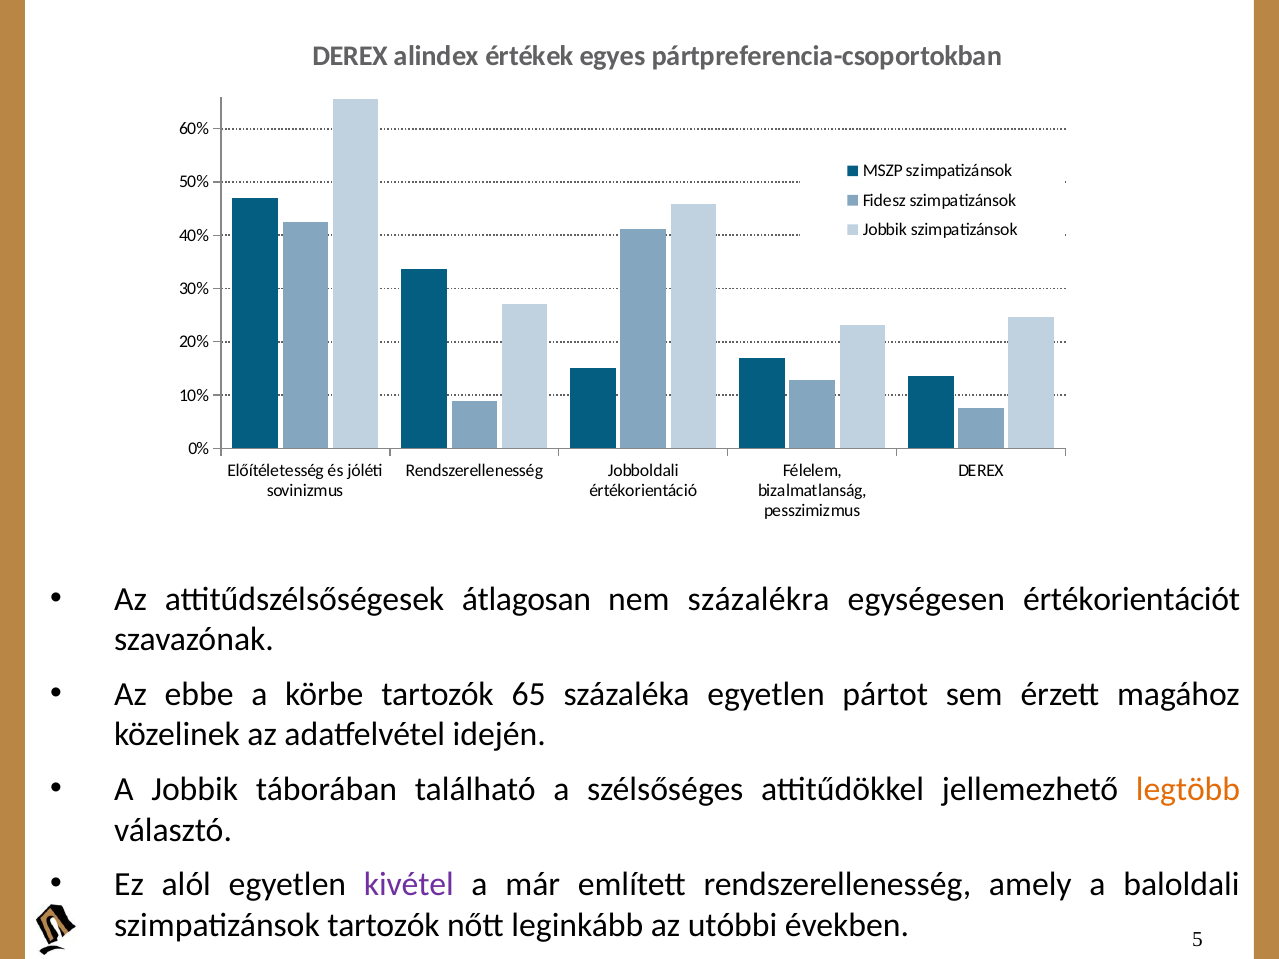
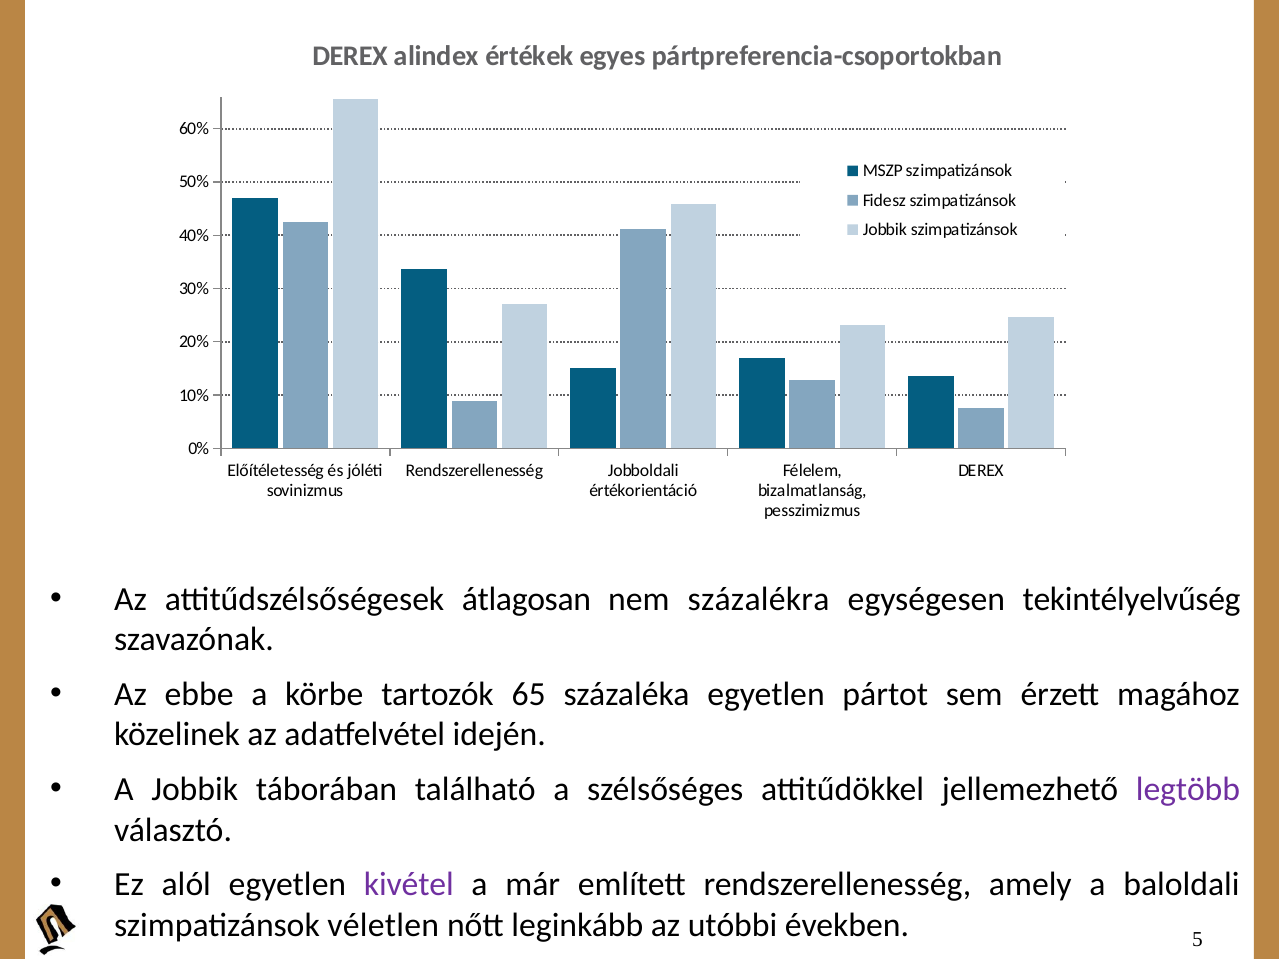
értékorientációt: értékorientációt -> tekintélyelvűség (1132, 599)
legtöbb colour: orange -> purple (1188, 790)
szimpatizánsok tartozók: tartozók -> véletlen (383, 925)
